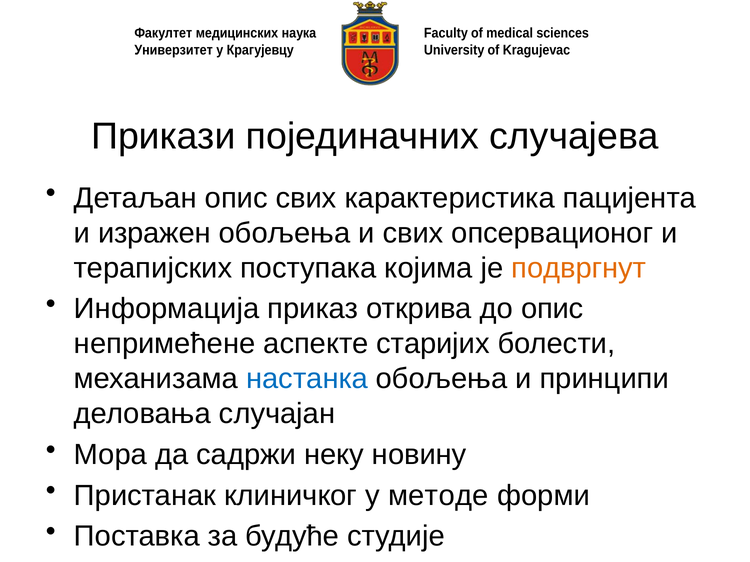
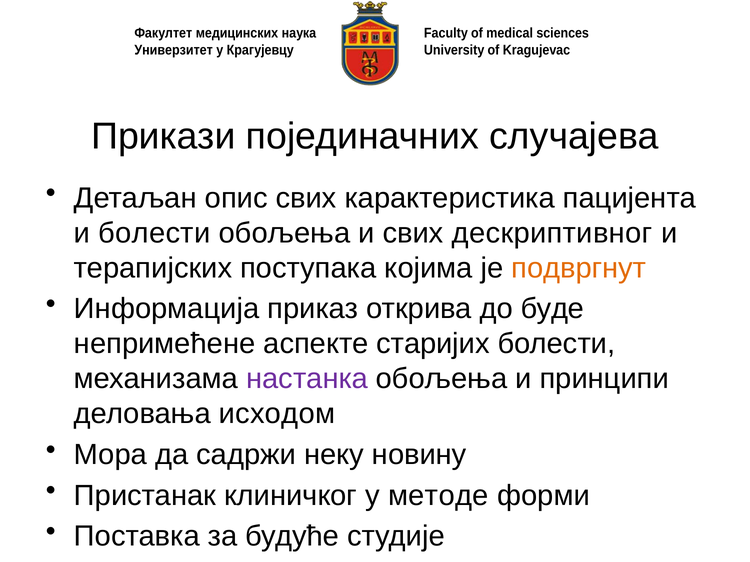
и изражен: изражен -> болести (154, 233)
опсервационог: опсервационог -> дескриптивног (552, 233)
до опис: опис -> буде (552, 309)
настанка colour: blue -> purple (307, 379)
случајан: случајан -> исходом (277, 414)
